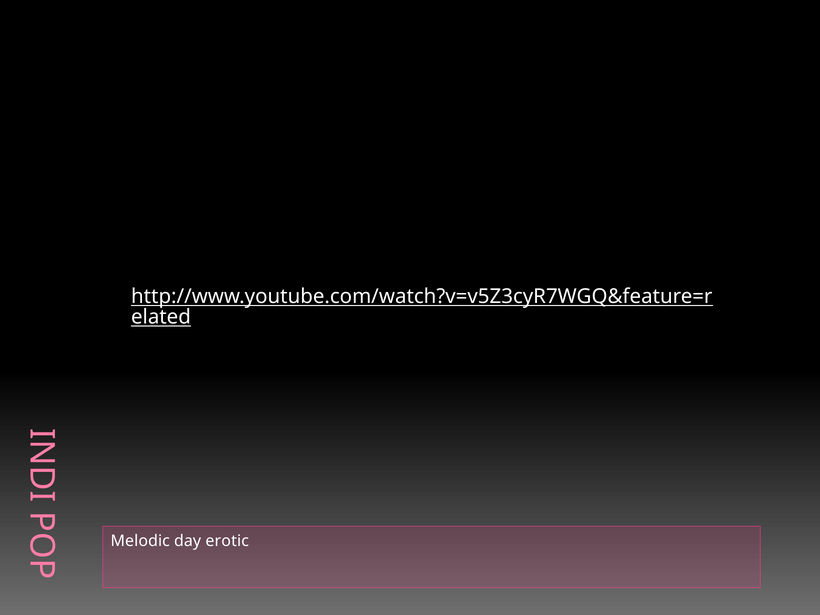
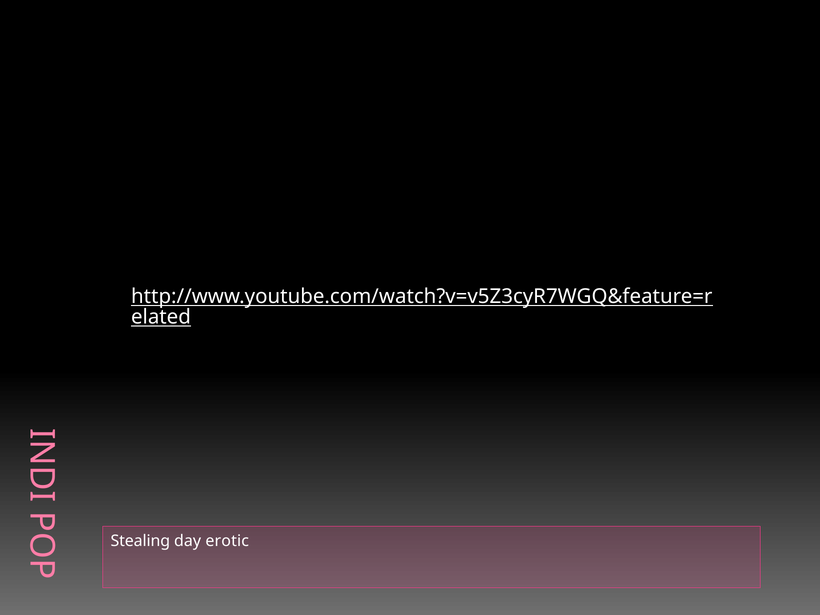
Melodic: Melodic -> Stealing (140, 541)
